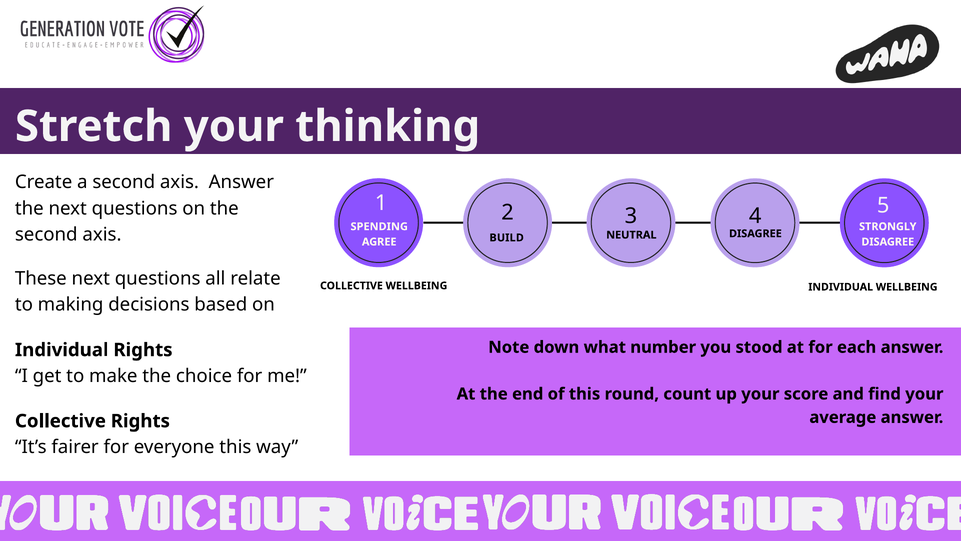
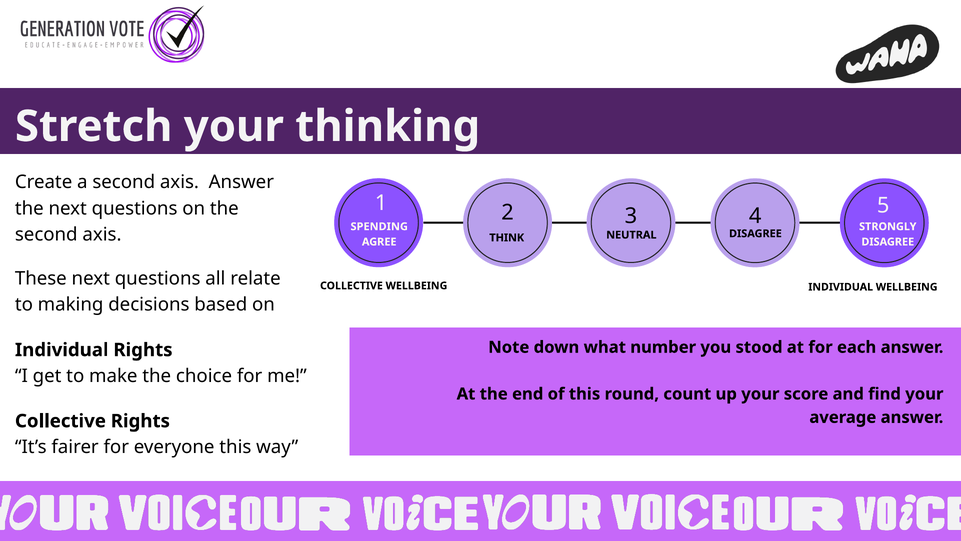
BUILD: BUILD -> THINK (507, 238)
